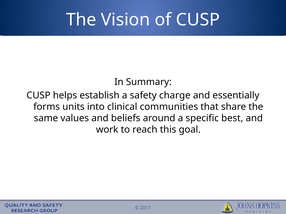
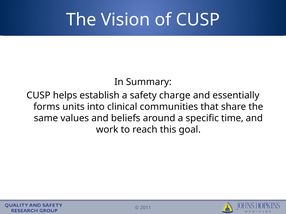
best: best -> time (232, 118)
